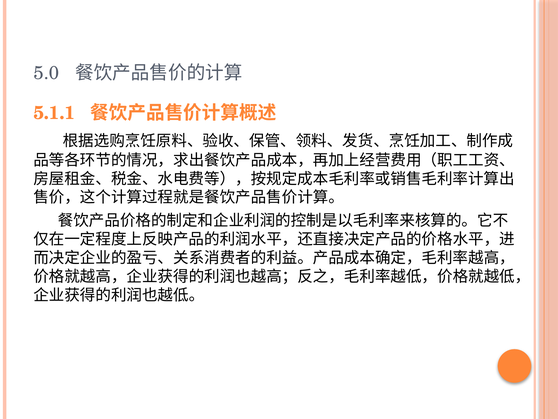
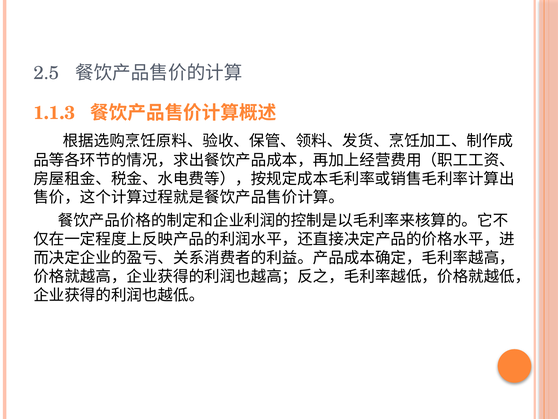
5.0: 5.0 -> 2.5 (46, 73)
5.1.1: 5.1.1 -> 1.1.3 (54, 113)
